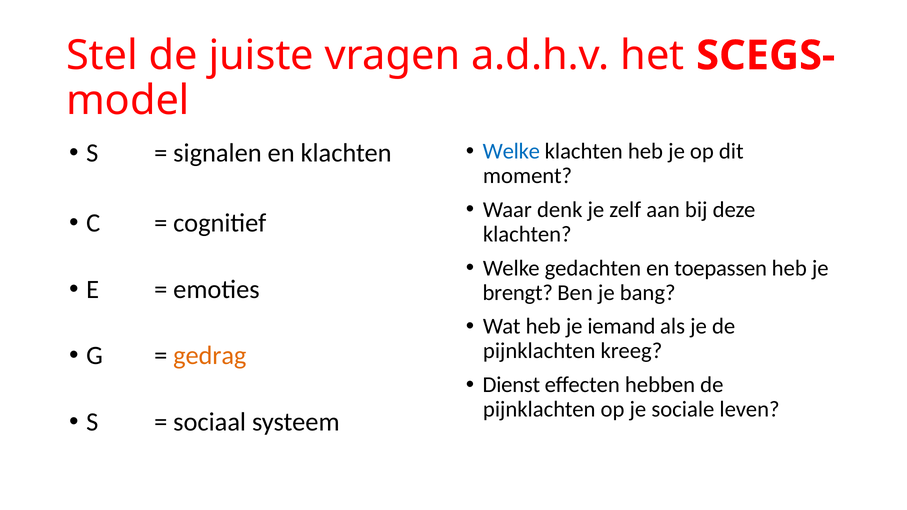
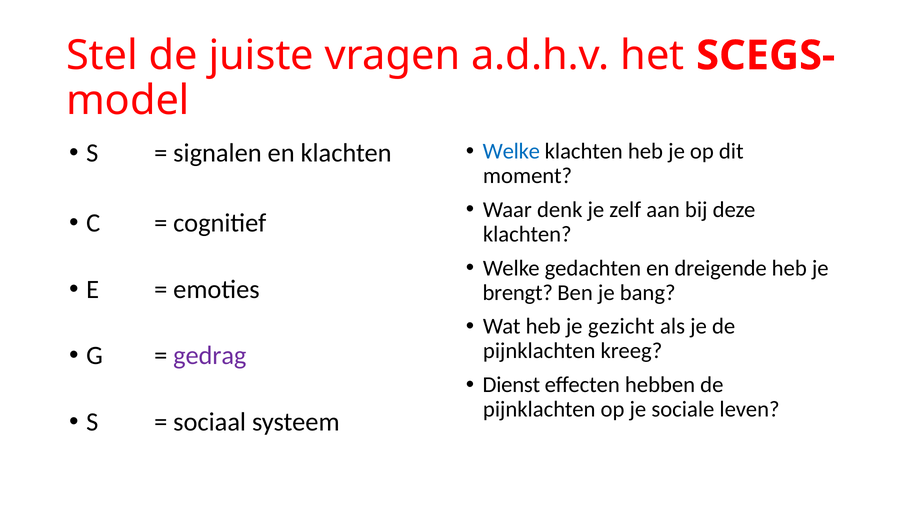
toepassen: toepassen -> dreigende (721, 268)
iemand: iemand -> gezicht (621, 327)
gedrag colour: orange -> purple (210, 356)
